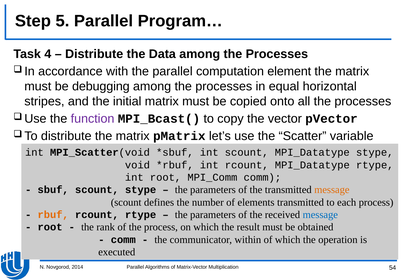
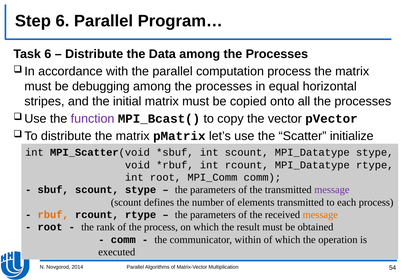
Step 5: 5 -> 6 (62, 21)
Task 4: 4 -> 6 (48, 54)
computation element: element -> process (289, 71)
variable: variable -> initialize (352, 136)
message colour: orange -> purple (332, 190)
message colour: blue -> orange (320, 215)
